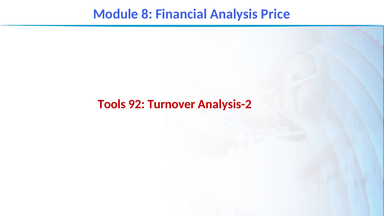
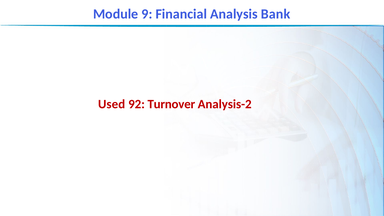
8: 8 -> 9 (147, 14)
Price: Price -> Bank (276, 14)
Tools: Tools -> Used (112, 104)
